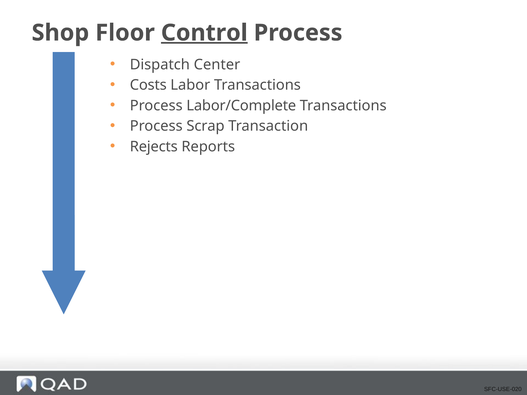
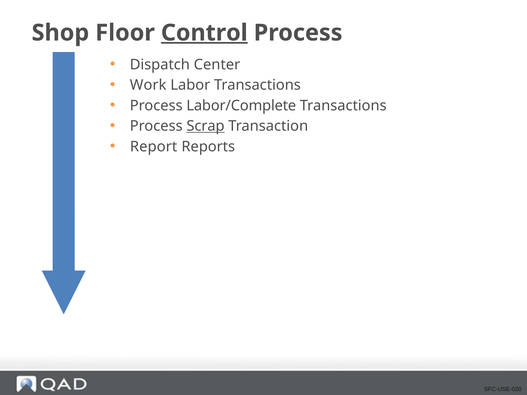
Costs: Costs -> Work (148, 85)
Scrap underline: none -> present (206, 126)
Rejects: Rejects -> Report (154, 147)
